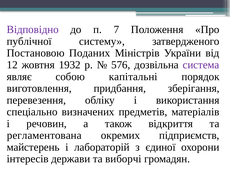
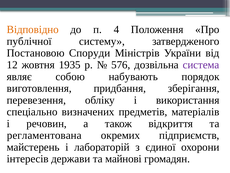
Відповідно colour: purple -> orange (33, 29)
7: 7 -> 4 (116, 29)
Поданих: Поданих -> Споруди (90, 53)
1932: 1932 -> 1935 (70, 65)
капітальні: капітальні -> набувають (133, 76)
виборчі: виборчі -> майнові (123, 158)
